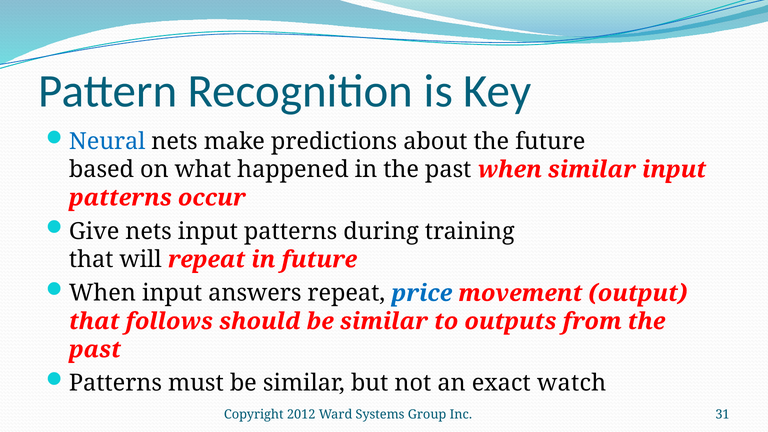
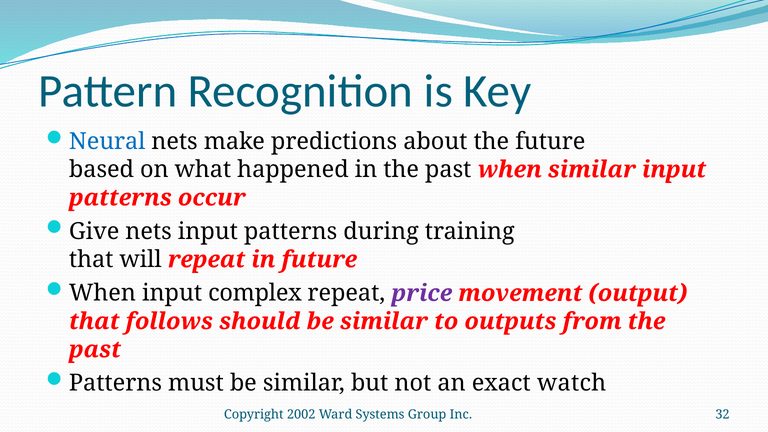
answers: answers -> complex (255, 293)
price colour: blue -> purple (422, 293)
2012: 2012 -> 2002 (301, 415)
31: 31 -> 32 (723, 415)
